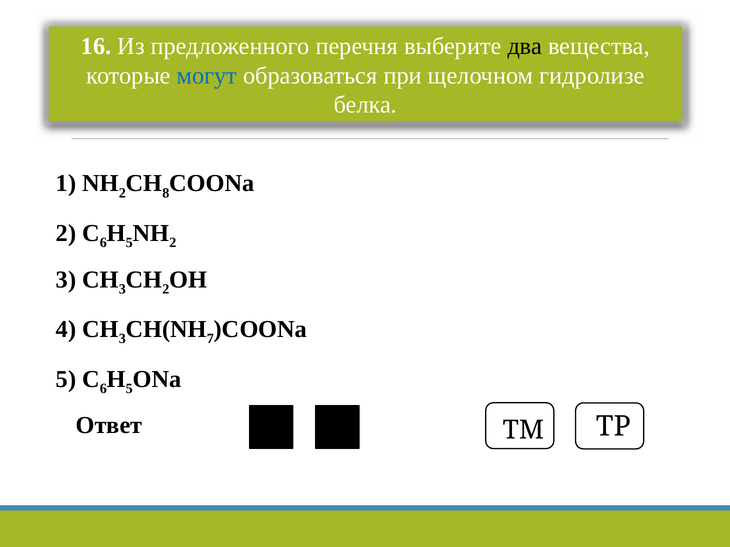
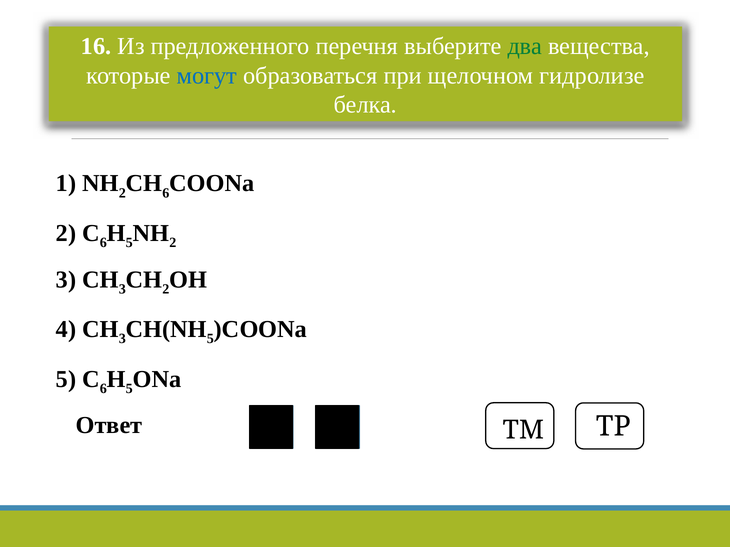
два colour: black -> green (525, 46)
8: 8 -> 6 (166, 193)
7: 7 -> 5 (210, 339)
